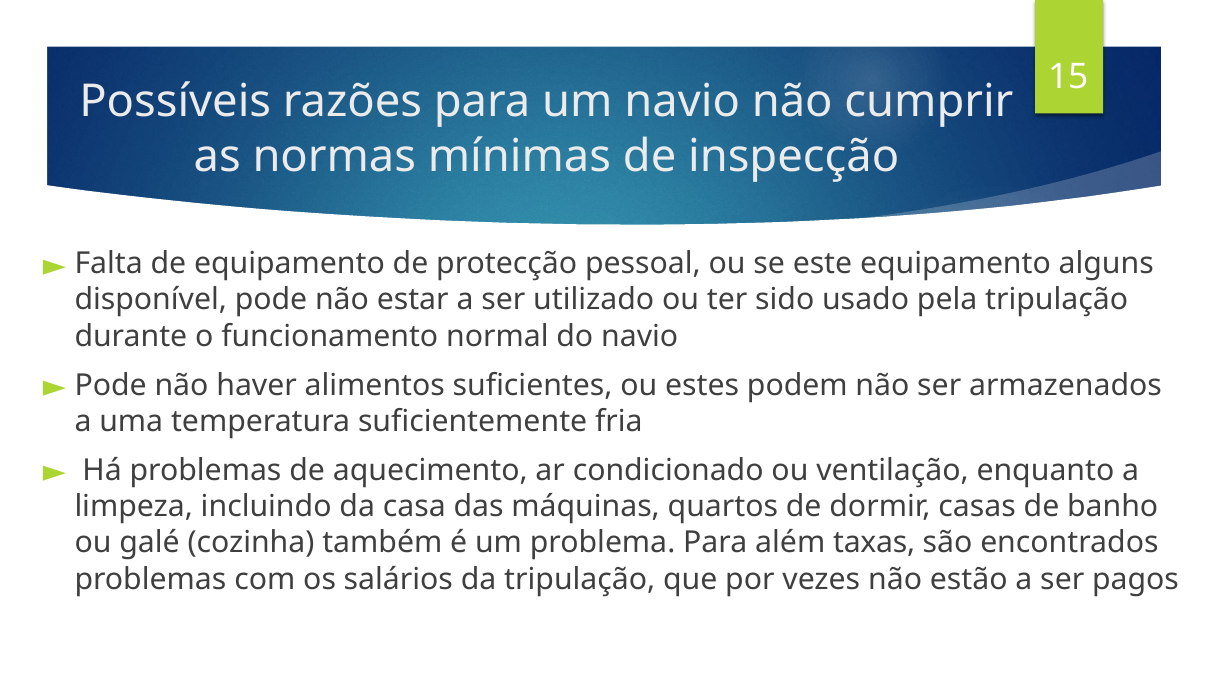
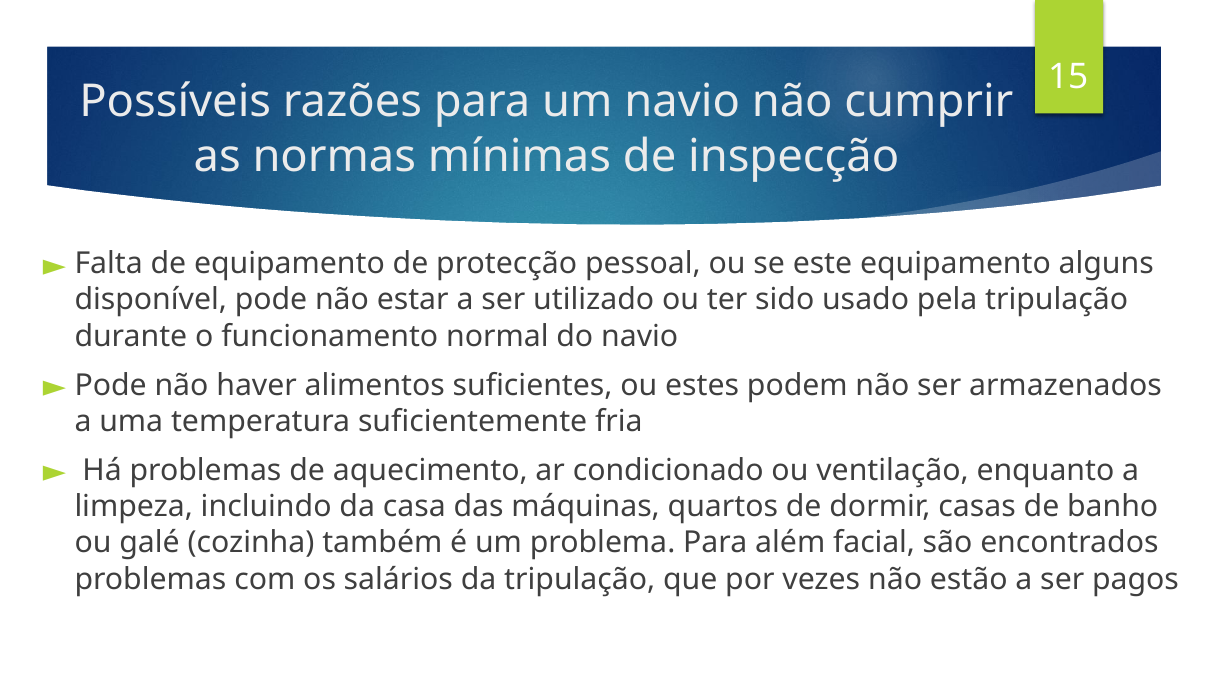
taxas: taxas -> facial (874, 543)
